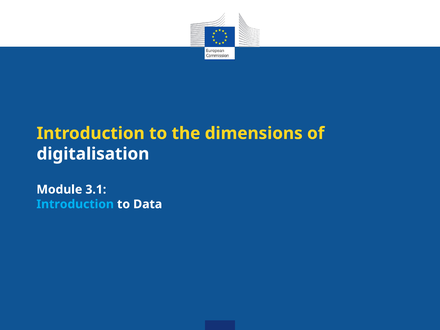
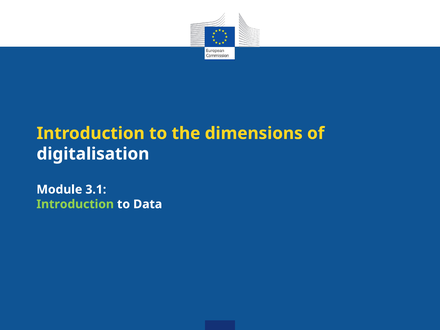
Introduction colour: light blue -> light green (75, 204)
